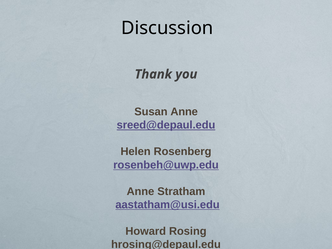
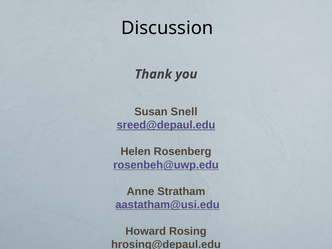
Susan Anne: Anne -> Snell (184, 112)
